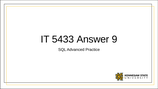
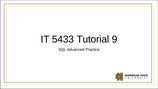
Answer: Answer -> Tutorial (93, 39)
